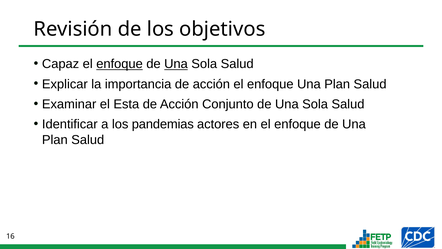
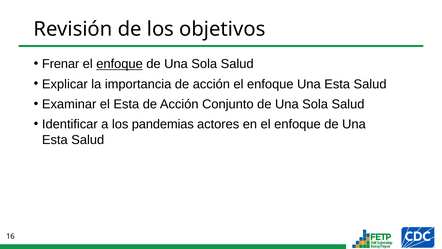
Capaz: Capaz -> Frenar (61, 64)
Una underline: present -> none (176, 64)
enfoque Una Plan: Plan -> Esta (337, 84)
Plan: Plan -> Esta (55, 140)
